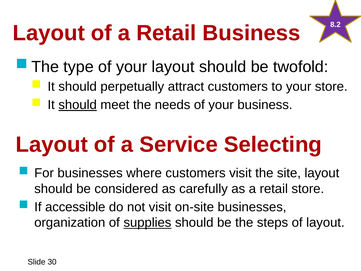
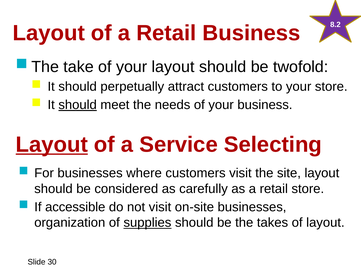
type: type -> take (79, 67)
Layout underline: none -> present (52, 144)
steps: steps -> takes (273, 222)
